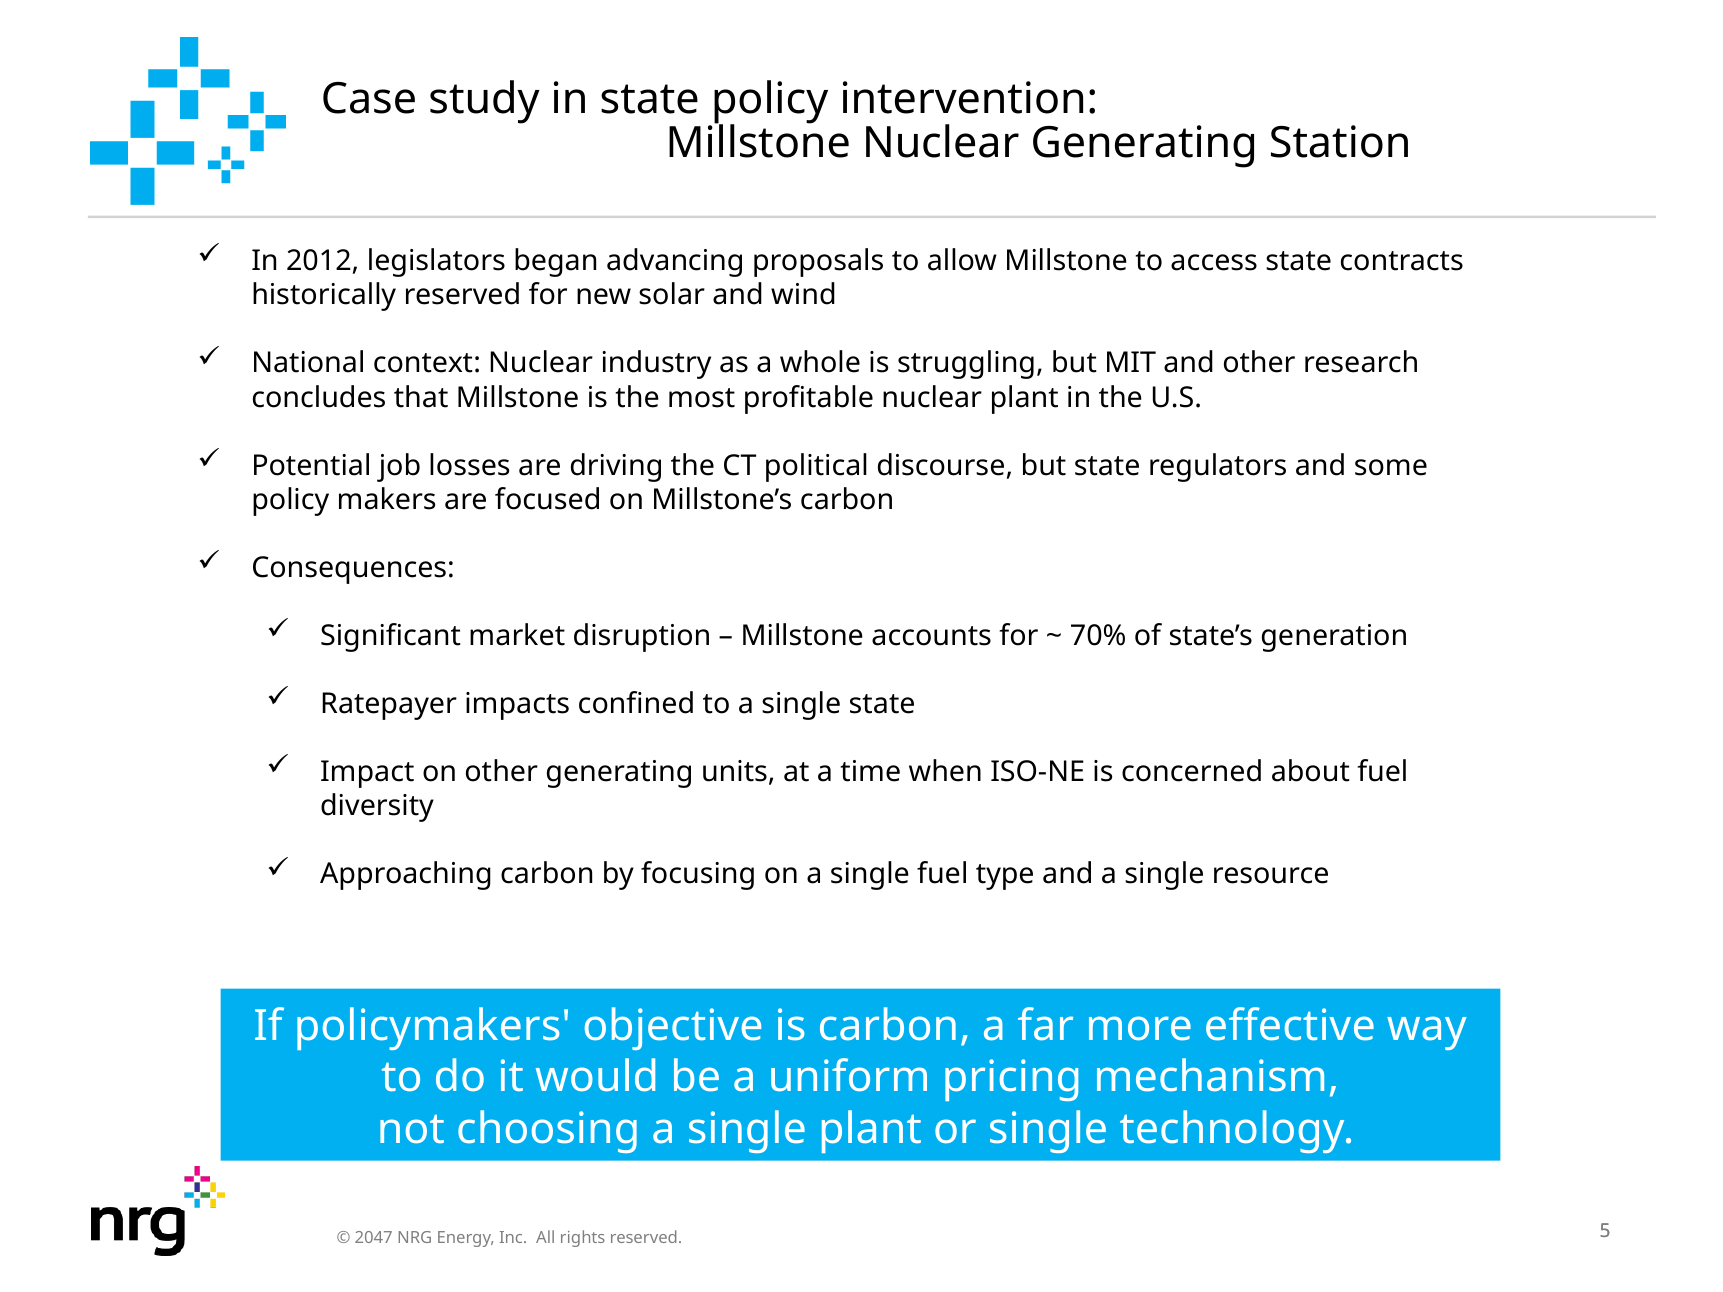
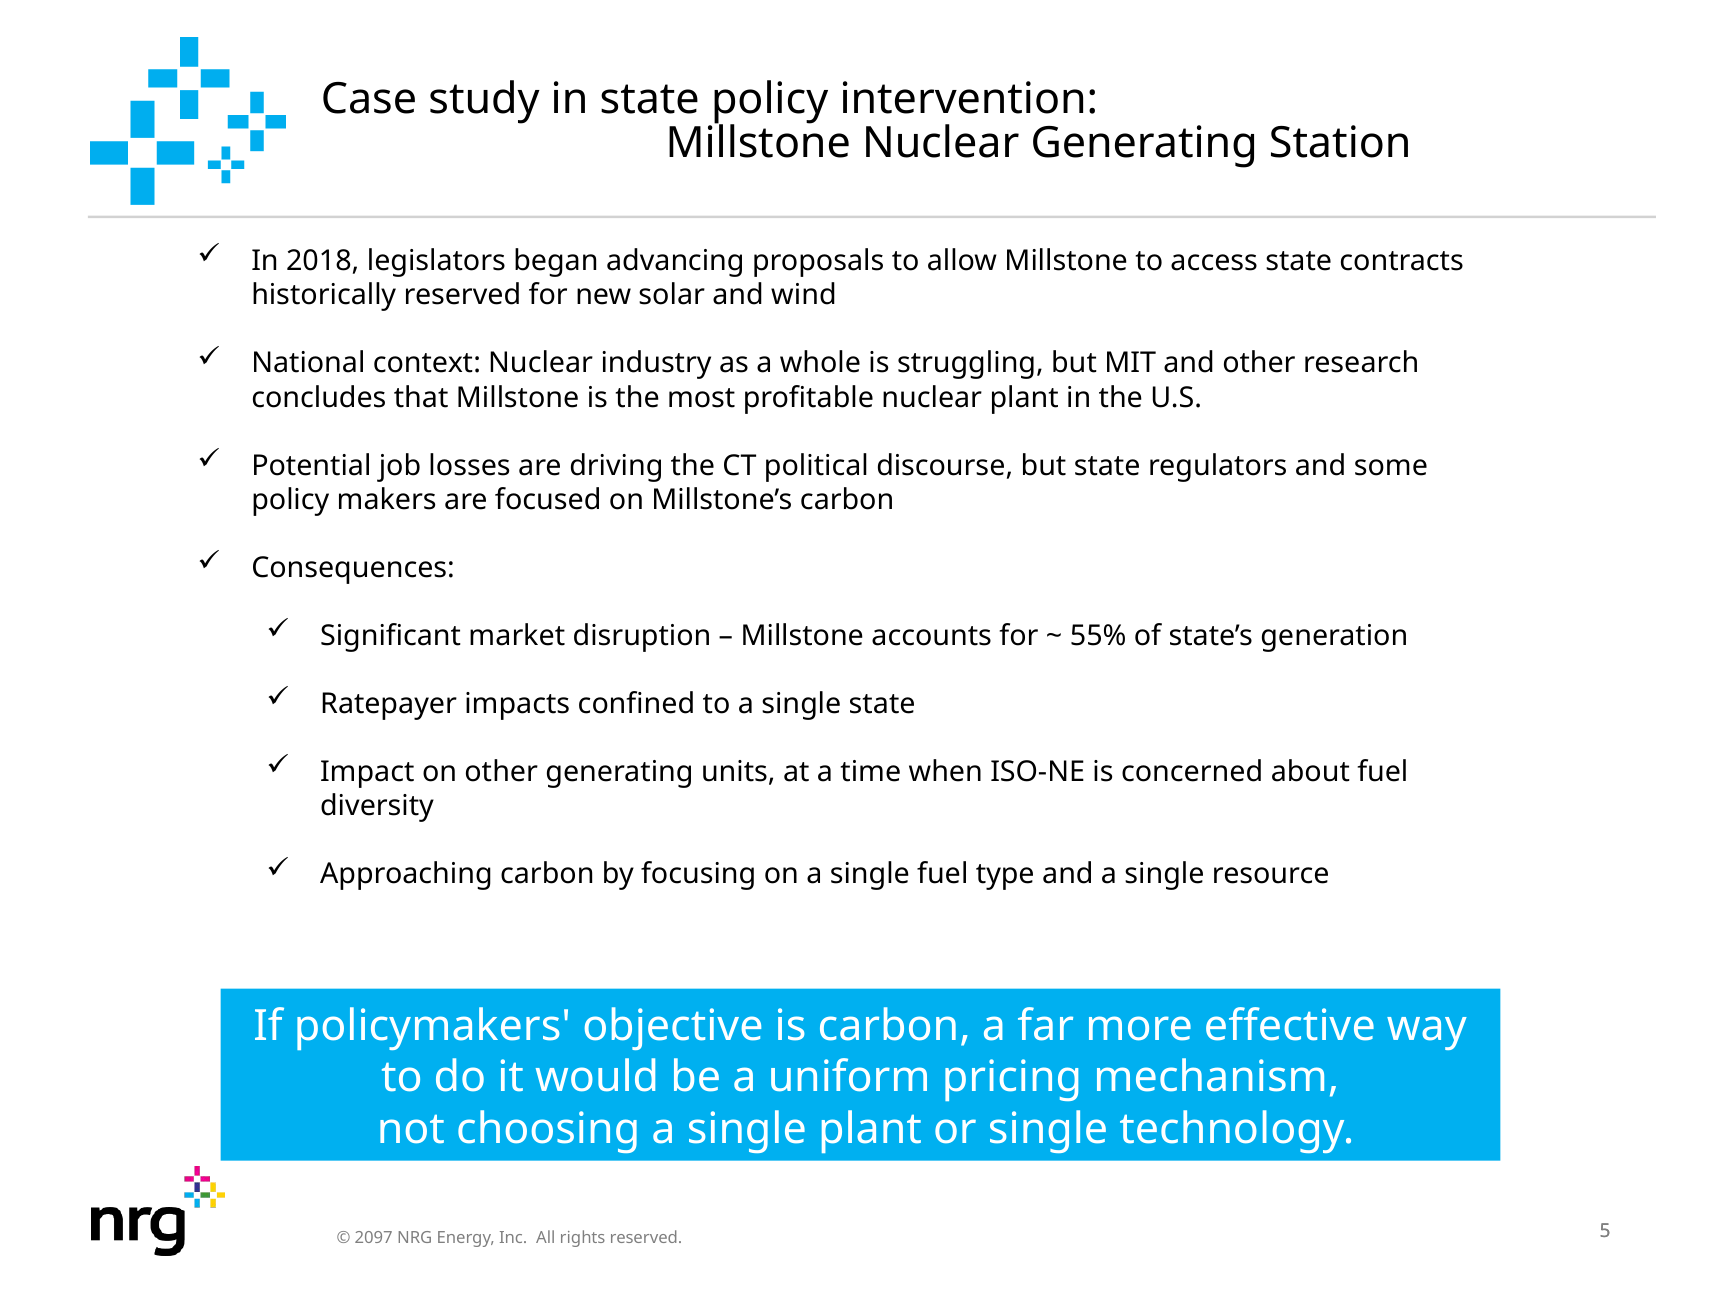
2012: 2012 -> 2018 (323, 261)
70%: 70% -> 55% (1098, 636)
2047: 2047 -> 2097 (374, 1239)
